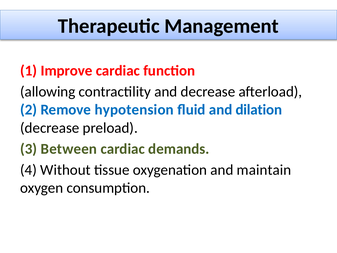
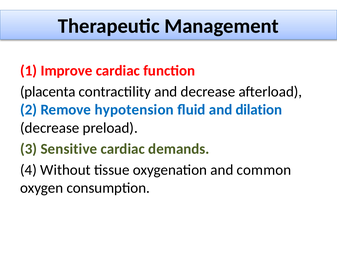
allowing: allowing -> placenta (48, 92)
Between: Between -> Sensitive (69, 149)
maintain: maintain -> common (264, 170)
